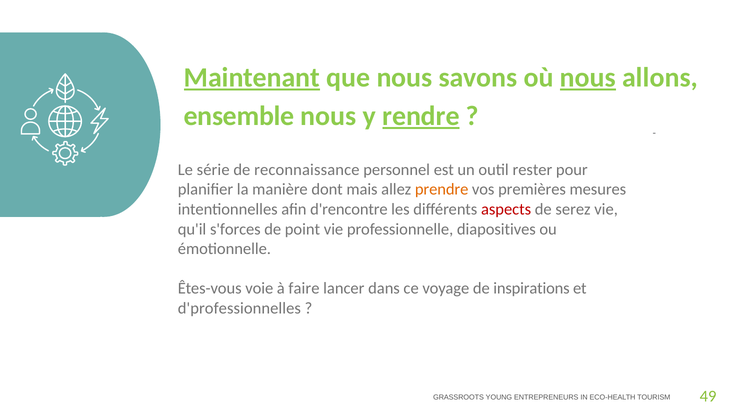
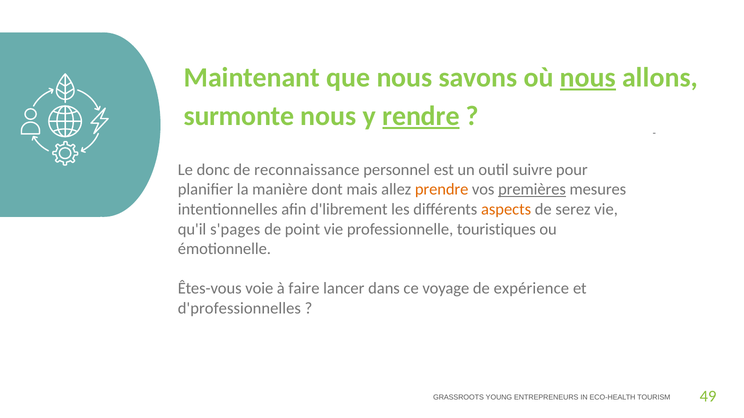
Maintenant underline: present -> none (252, 78)
ensemble: ensemble -> surmonte (239, 116)
série: série -> donc (213, 170)
rester: rester -> suivre (532, 170)
premières underline: none -> present (532, 190)
d'rencontre: d'rencontre -> d'librement (349, 210)
aspects colour: red -> orange (506, 210)
s'forces: s'forces -> s'pages (235, 229)
diapositives: diapositives -> touristiques (496, 229)
inspirations: inspirations -> expérience (531, 289)
